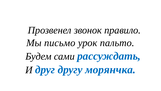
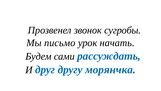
правило: правило -> сугробы (123, 30)
пальто: пальто -> начать (117, 43)
